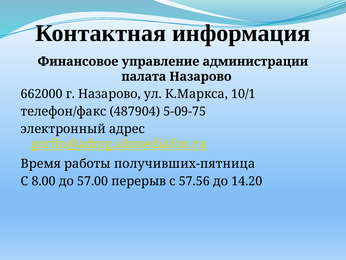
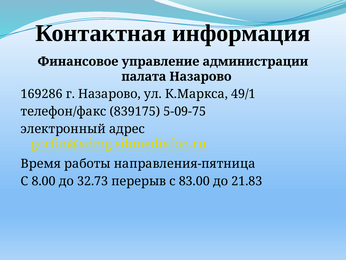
662000: 662000 -> 169286 (42, 94)
10/1: 10/1 -> 49/1 (243, 94)
487904: 487904 -> 839175 (135, 111)
получивших-пятница: получивших-пятница -> направления-пятница (185, 163)
57.00: 57.00 -> 32.73 (93, 181)
57.56: 57.56 -> 83.00 (194, 181)
14.20: 14.20 -> 21.83 (247, 181)
